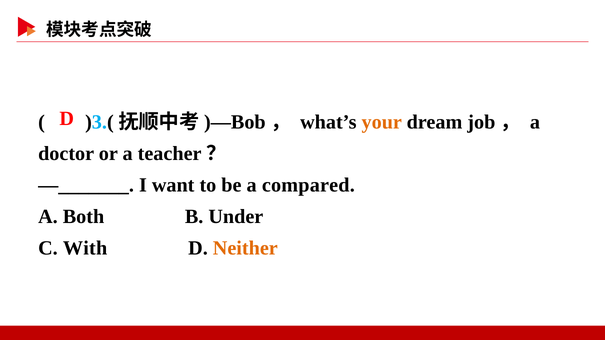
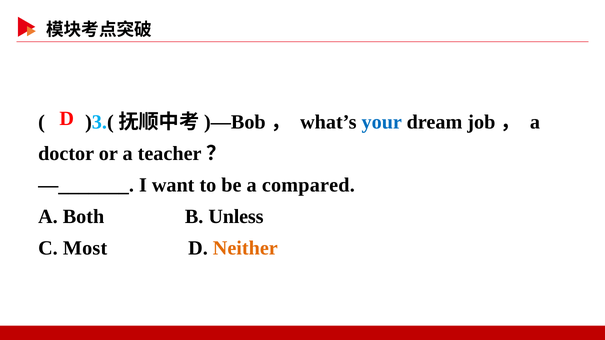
your colour: orange -> blue (382, 122)
Under: Under -> Unless (236, 217)
With: With -> Most (85, 248)
